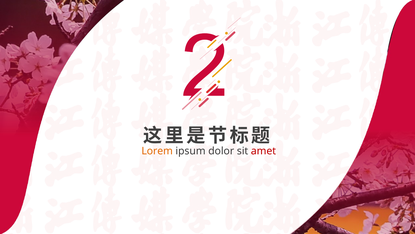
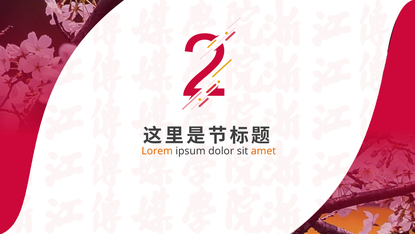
amet colour: red -> orange (263, 151)
